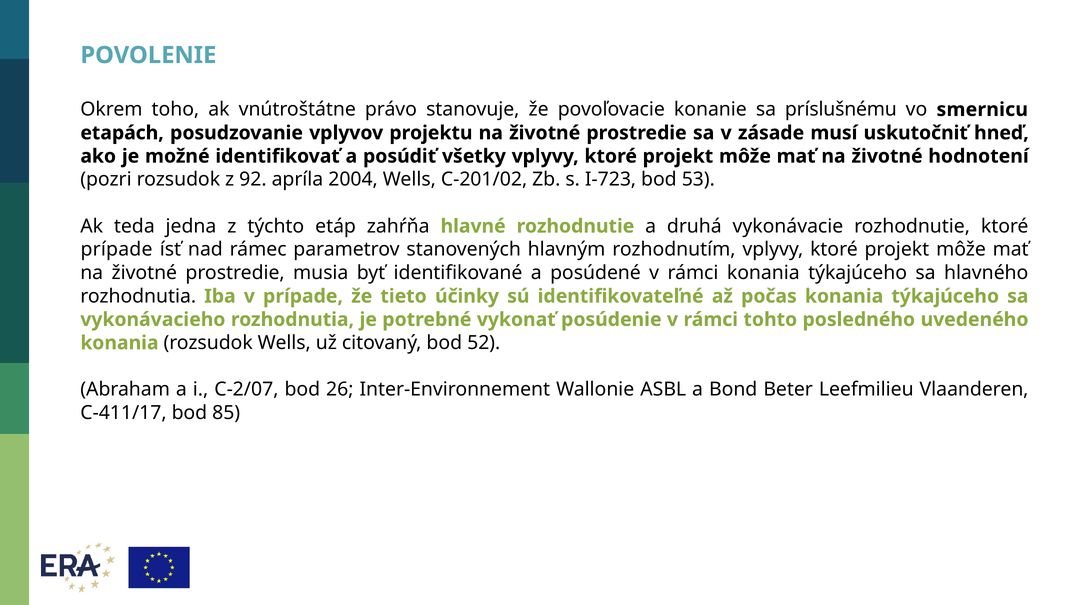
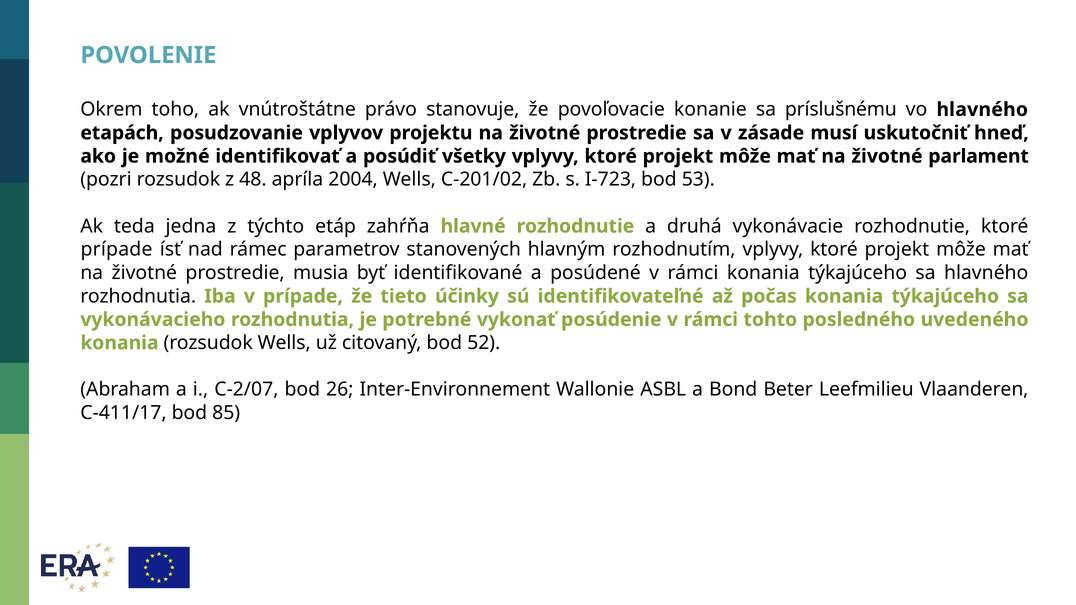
vo smernicu: smernicu -> hlavného (982, 110)
hodnotení: hodnotení -> parlament (979, 156)
92: 92 -> 48 (253, 180)
